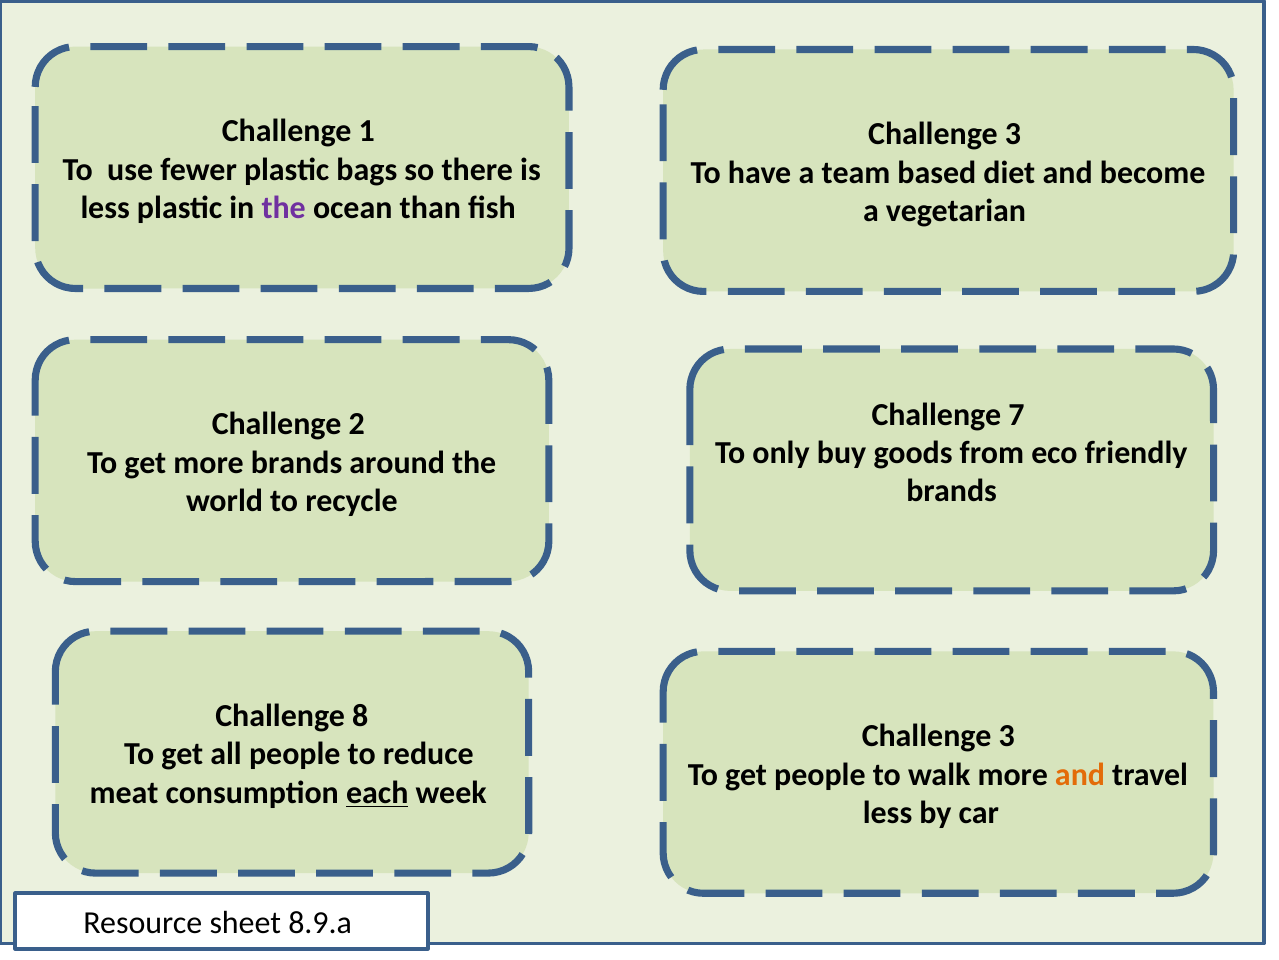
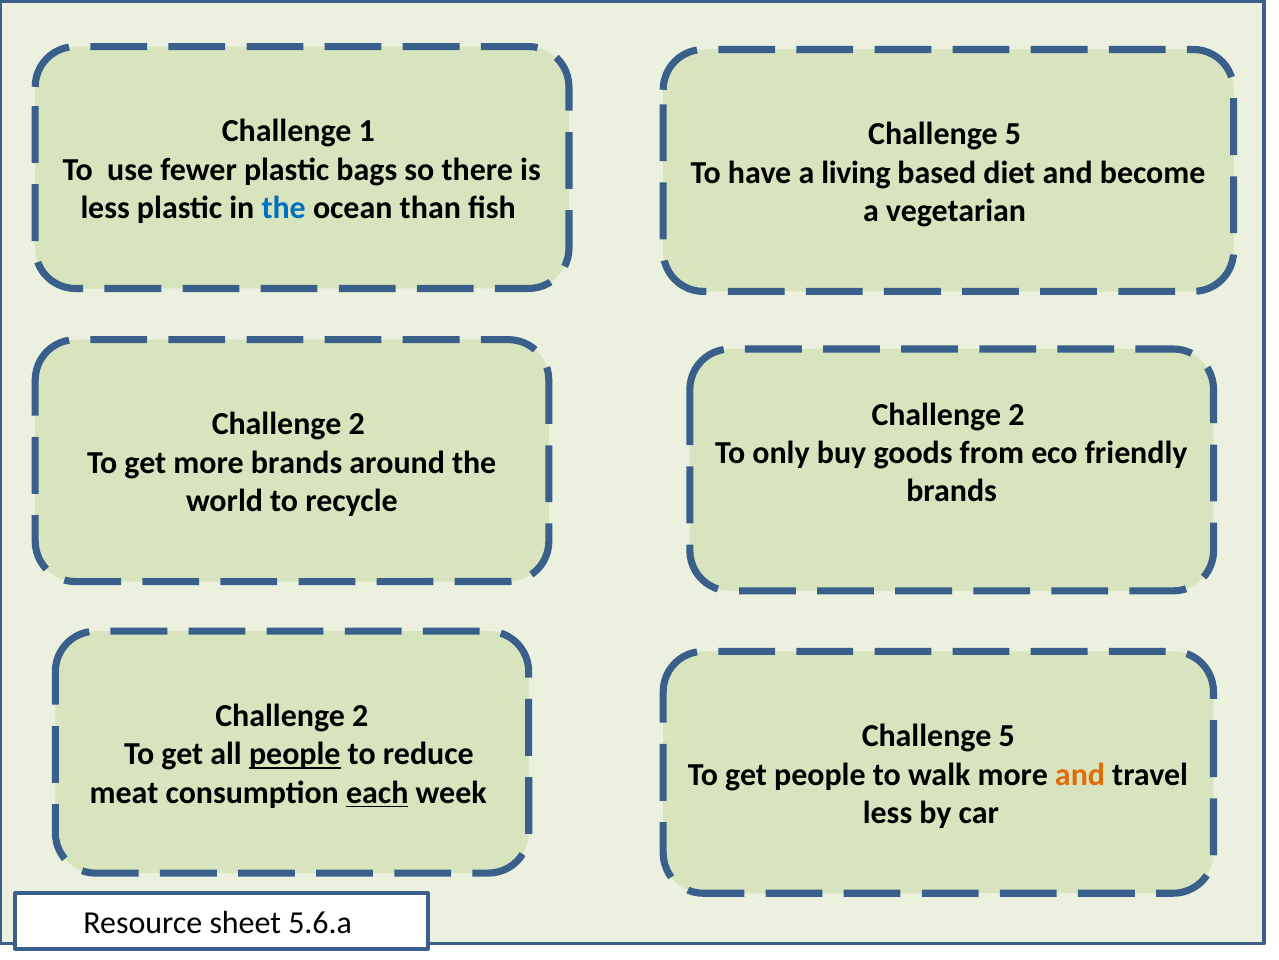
3: 3 -> 5 (1013, 134)
team: team -> living (856, 173)
the colour: purple -> blue (284, 208)
7: 7 -> 2 (1016, 414)
8: 8 -> 2 (360, 715)
3: 3 -> 5 (1007, 736)
people underline: none -> present (295, 754)
8.9.a: 8.9.a -> 5.6.a (320, 923)
